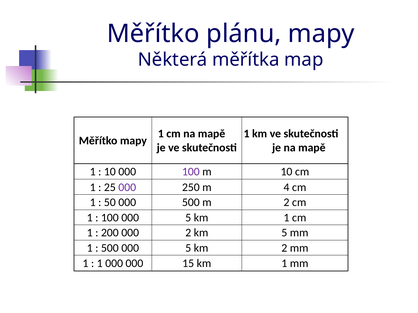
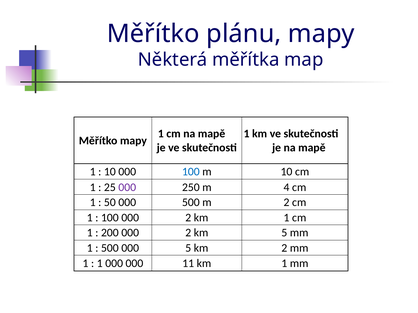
100 colour: purple -> blue (191, 172)
100 000 5: 5 -> 2 (188, 218)
15: 15 -> 11 (188, 264)
